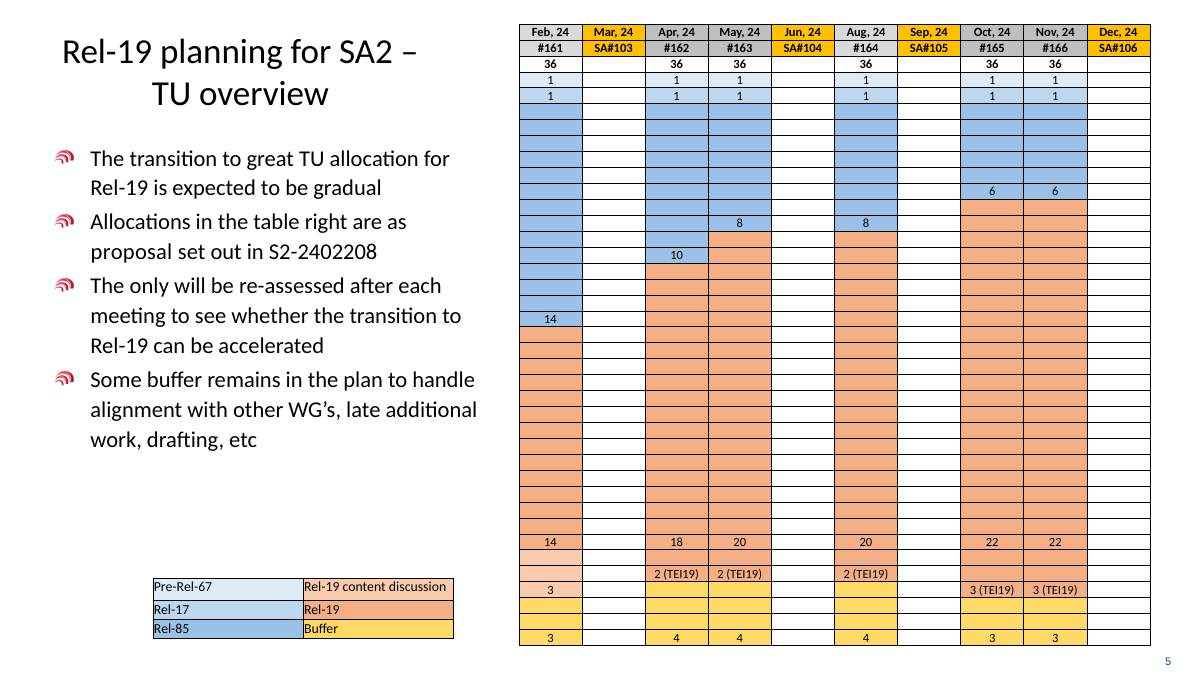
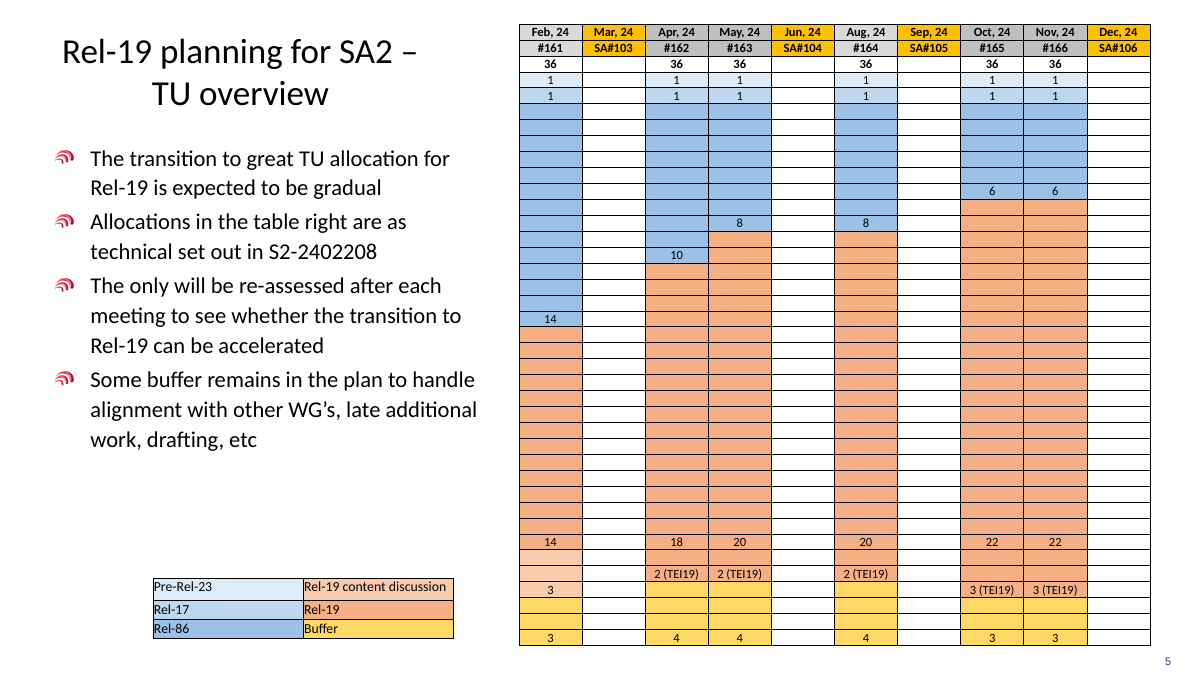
proposal: proposal -> technical (132, 252)
Pre-Rel-67: Pre-Rel-67 -> Pre-Rel-23 (183, 587)
Rel-85: Rel-85 -> Rel-86 (172, 629)
